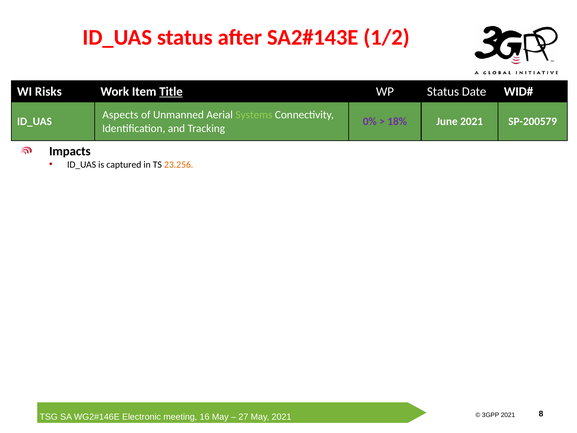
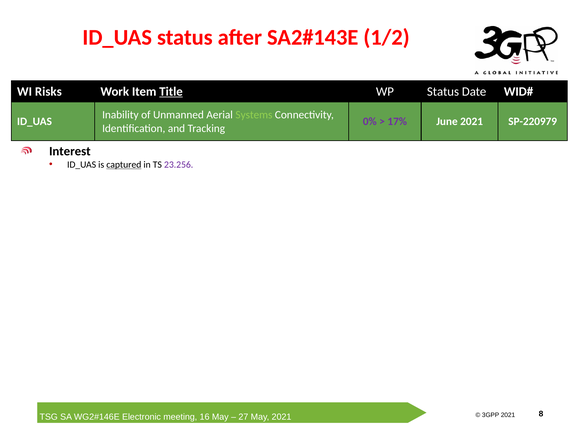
Aspects: Aspects -> Inability (120, 115)
18%: 18% -> 17% (397, 122)
SP-200579: SP-200579 -> SP-220979 (533, 122)
Impacts: Impacts -> Interest (70, 151)
captured underline: none -> present (124, 165)
23.256 colour: orange -> purple (179, 165)
